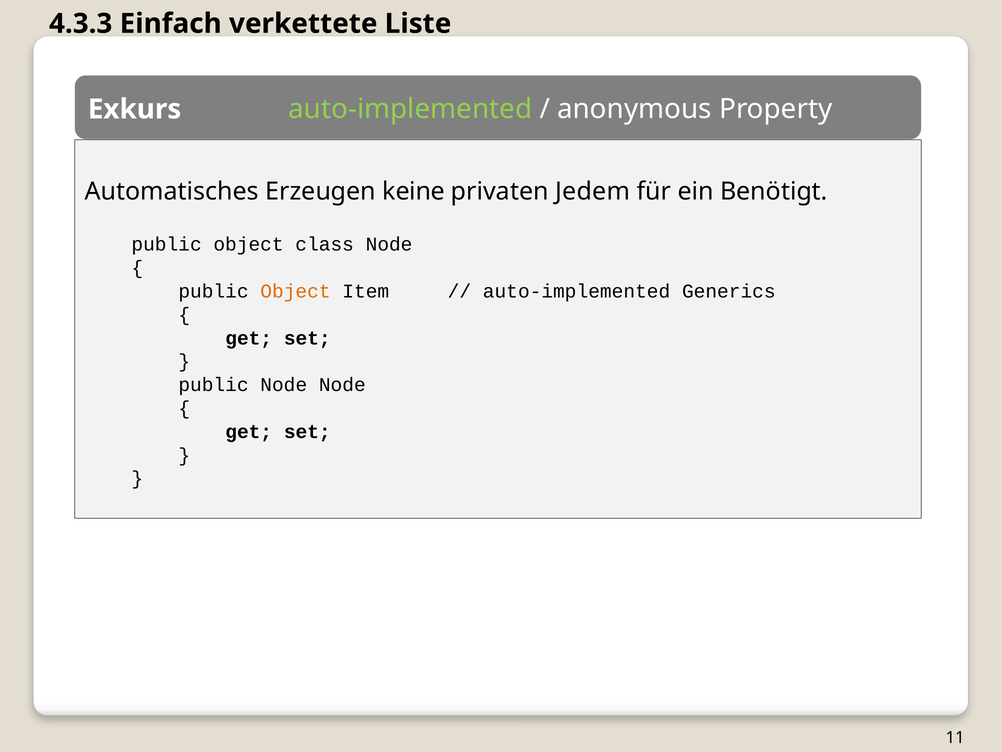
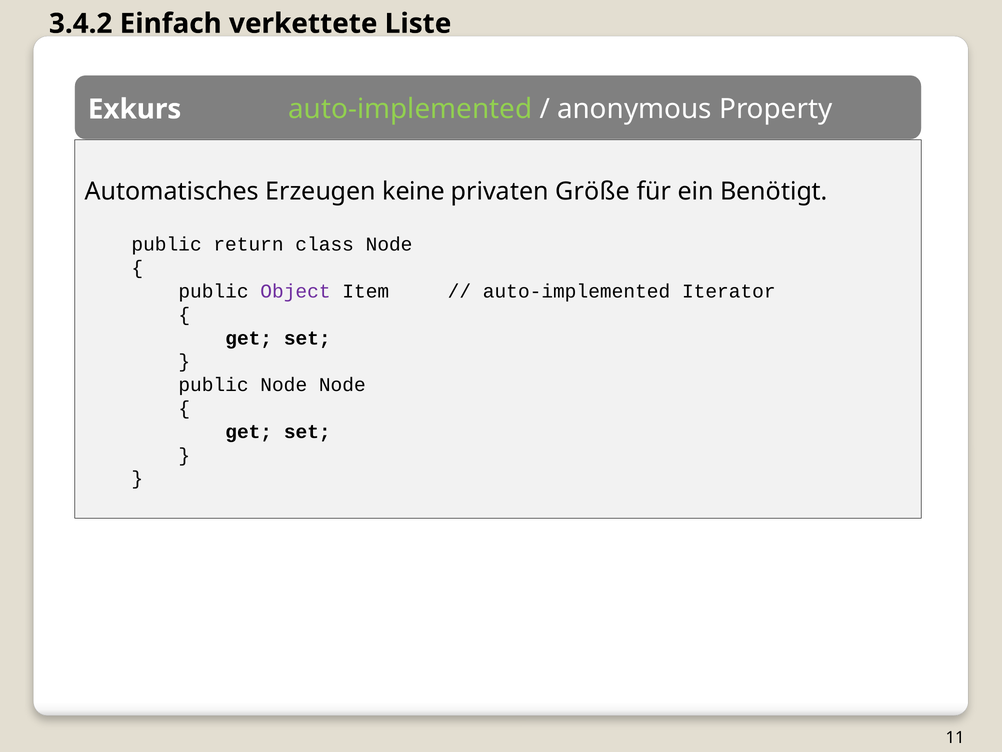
4.3.3: 4.3.3 -> 3.4.2 (81, 24)
Jedem: Jedem -> Größe (593, 191)
object: object -> return (249, 244)
Object colour: orange -> purple (295, 291)
Generics: Generics -> Iterator (729, 291)
